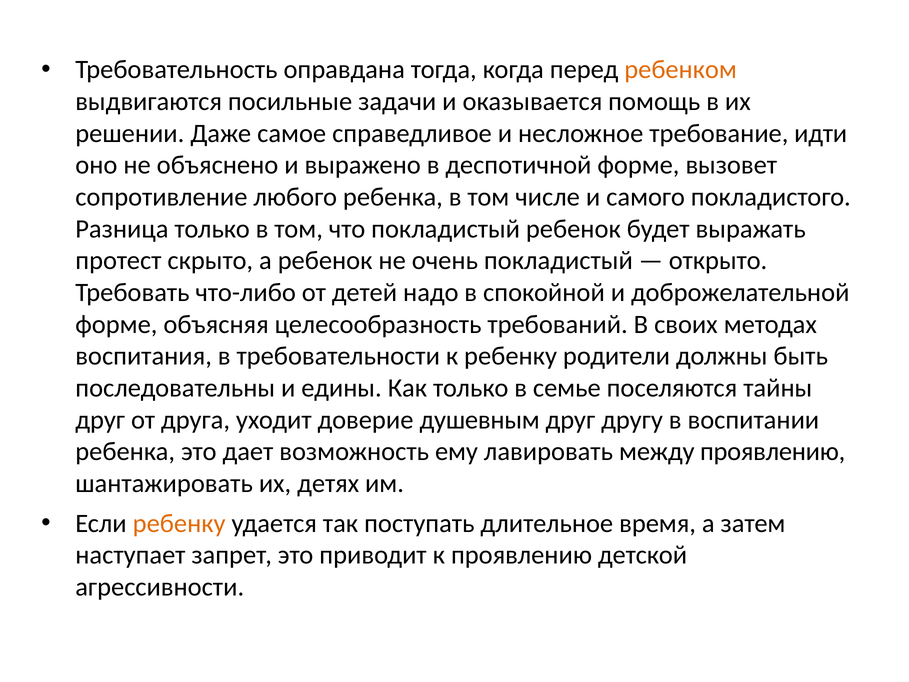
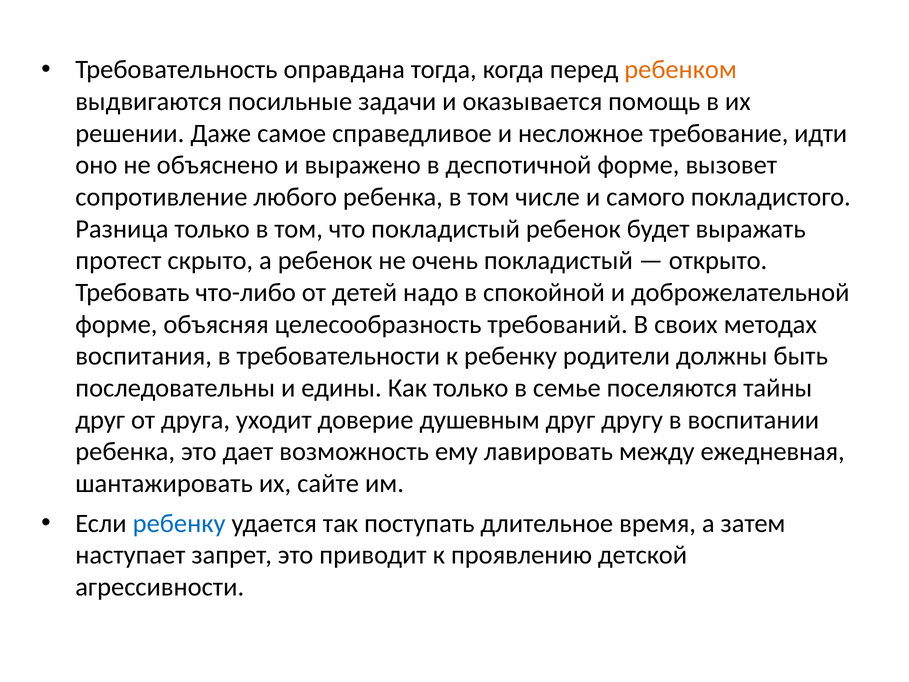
между проявлению: проявлению -> ежедневная (773, 451)
детях: детях -> сайте (328, 483)
ребенку colour: orange -> blue (179, 523)
